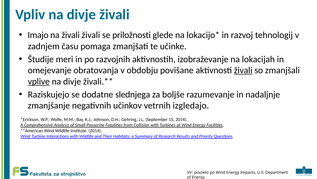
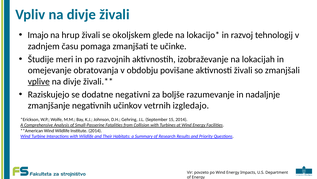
na živali: živali -> hrup (71, 35)
priložnosti: priložnosti -> okoljskem (132, 35)
živali underline: present -> none (243, 70)
slednjega: slednjega -> negativni (133, 94)
